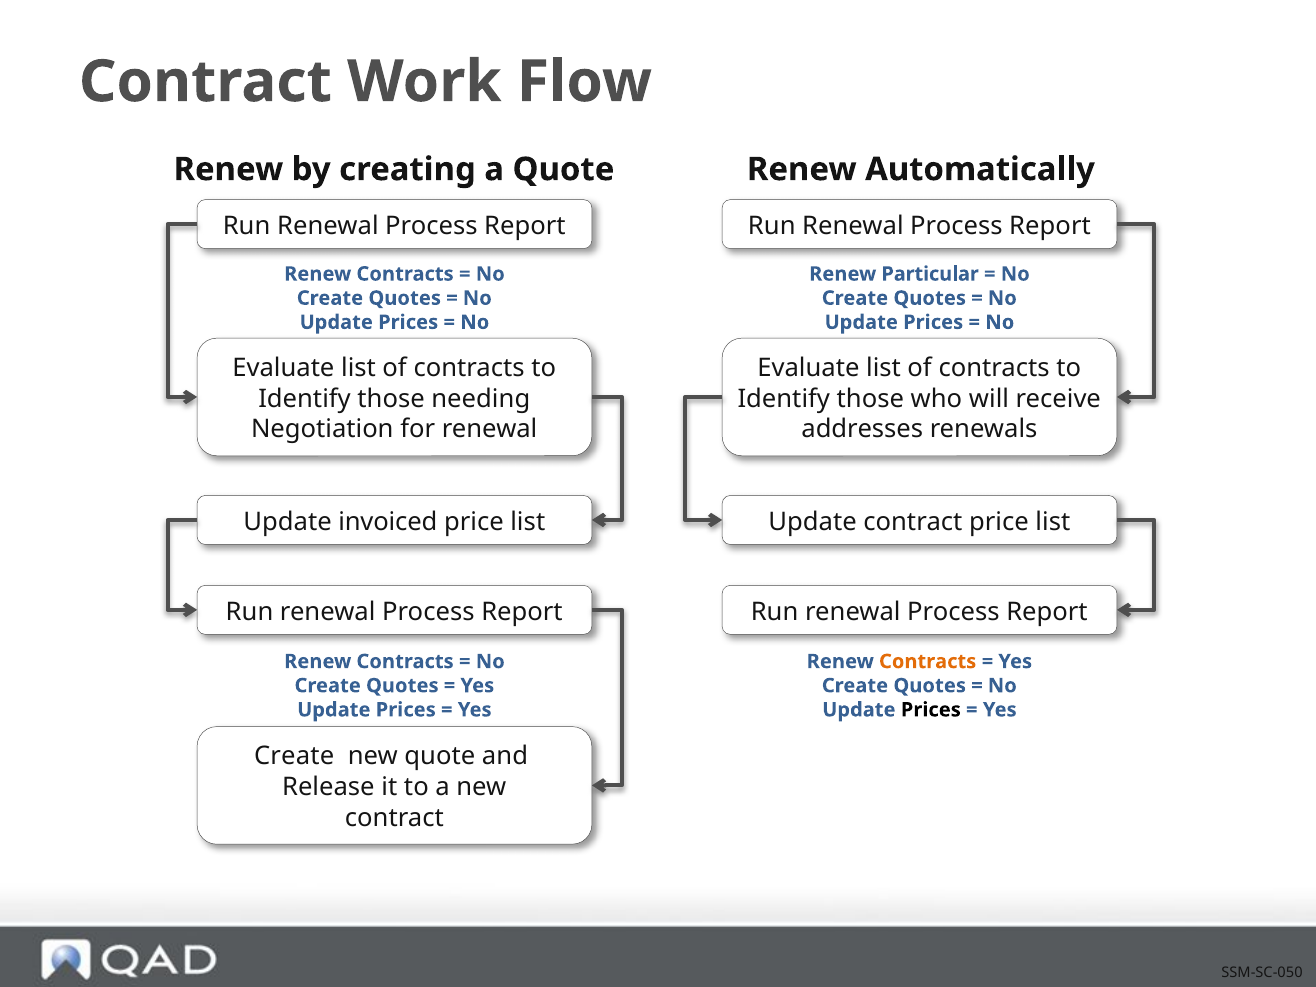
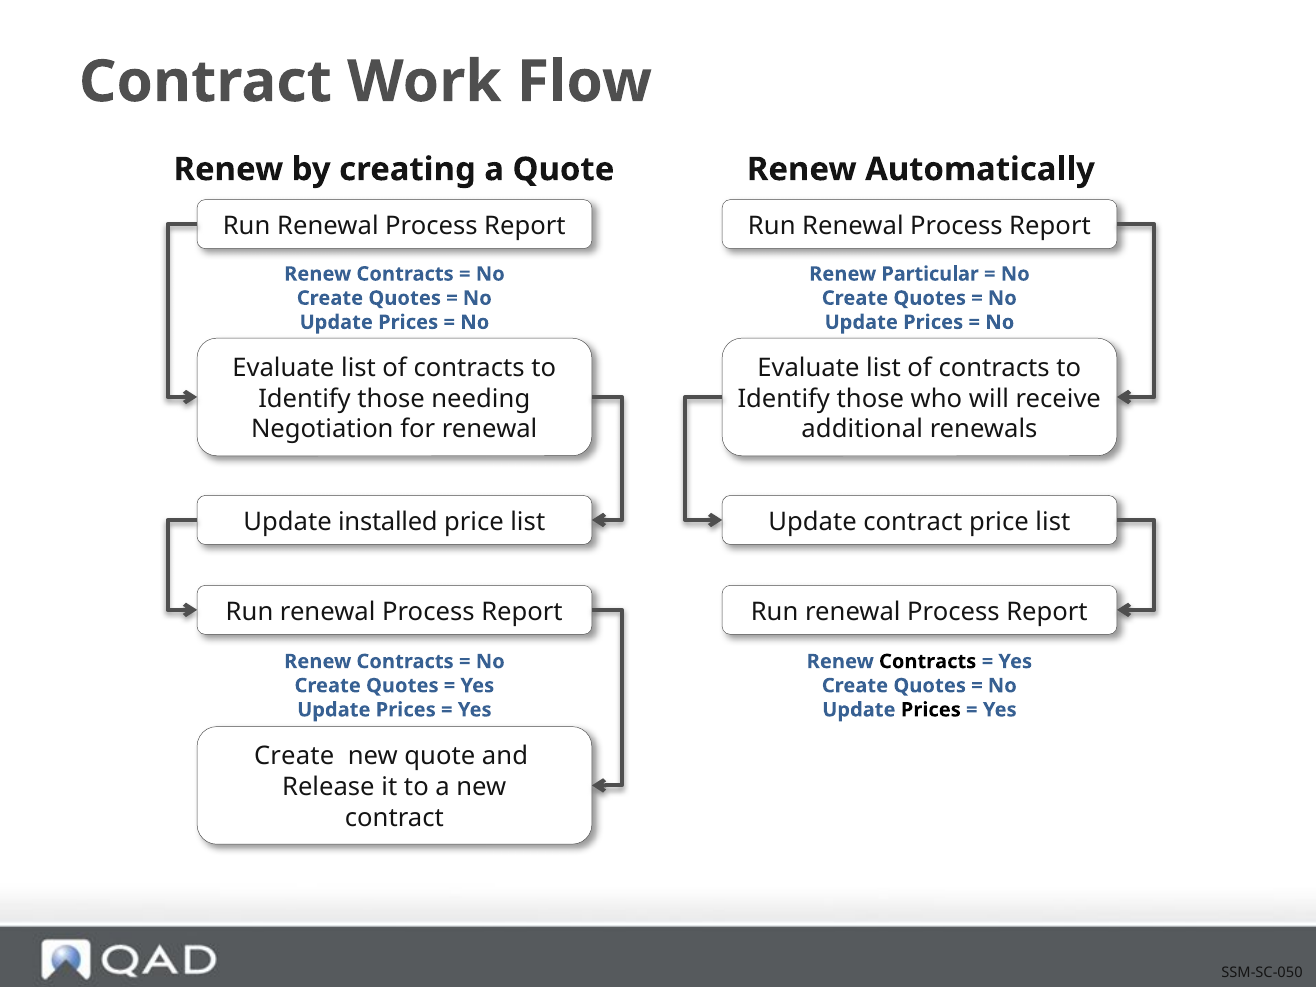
addresses: addresses -> additional (862, 429)
invoiced: invoiced -> installed (388, 522)
Contracts colour: orange -> black (928, 662)
